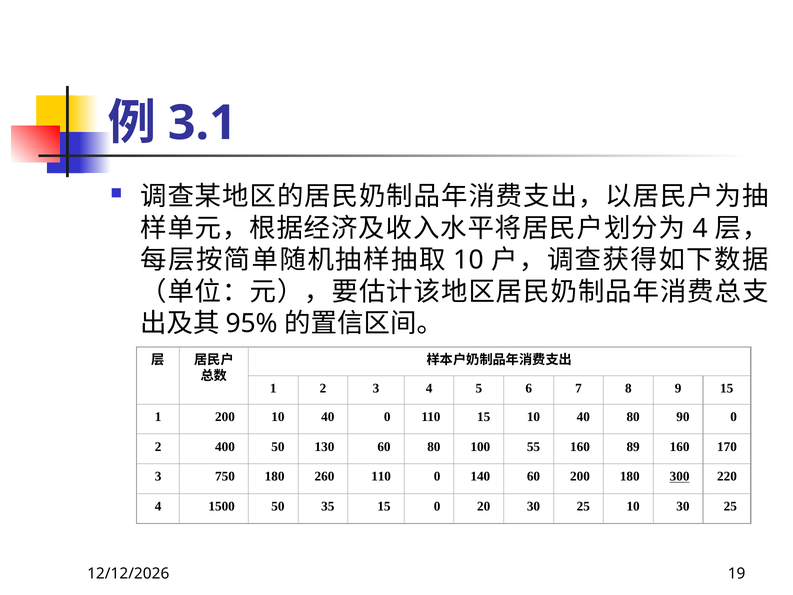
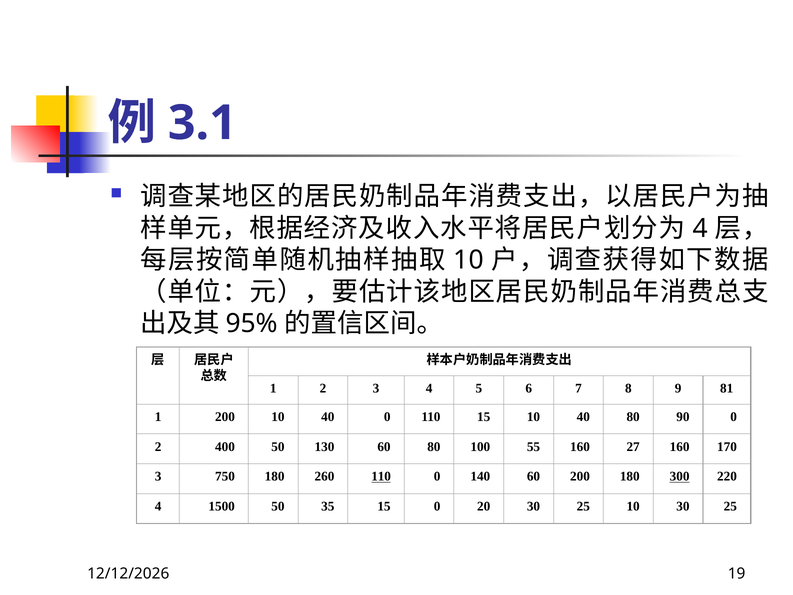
9 15: 15 -> 81 (727, 388)
89: 89 -> 27 (633, 447)
110 underline: none -> present (381, 476)
